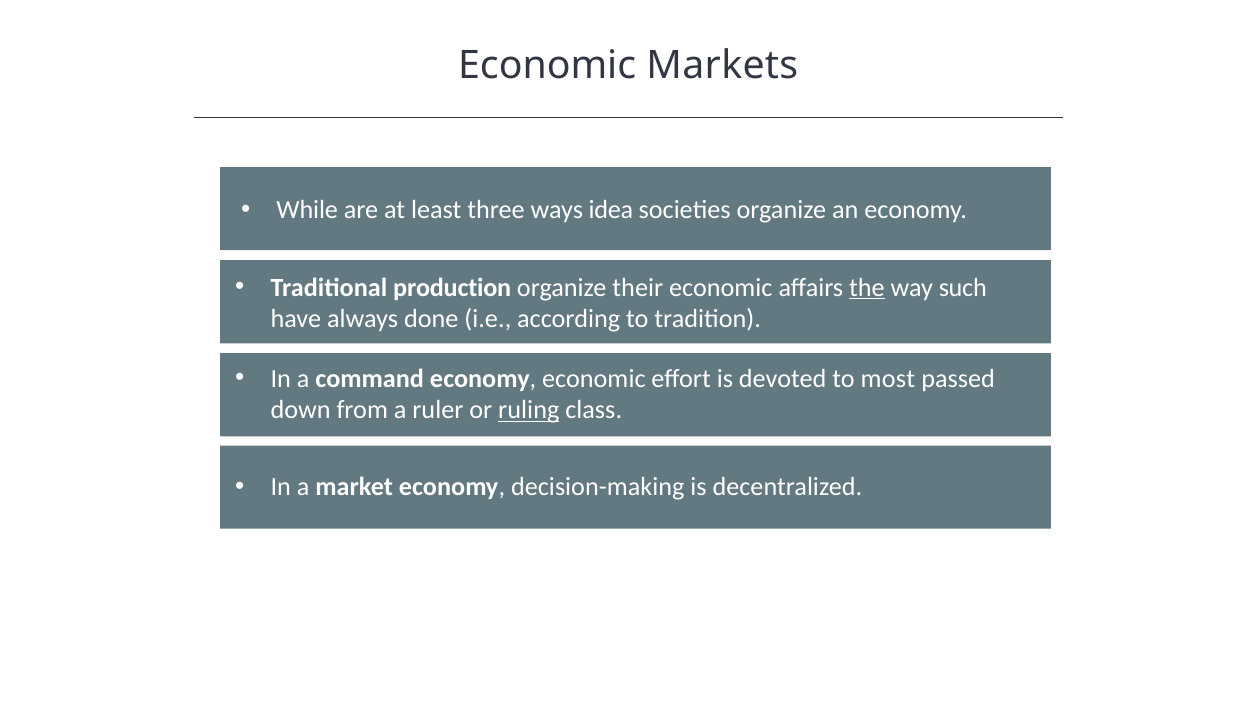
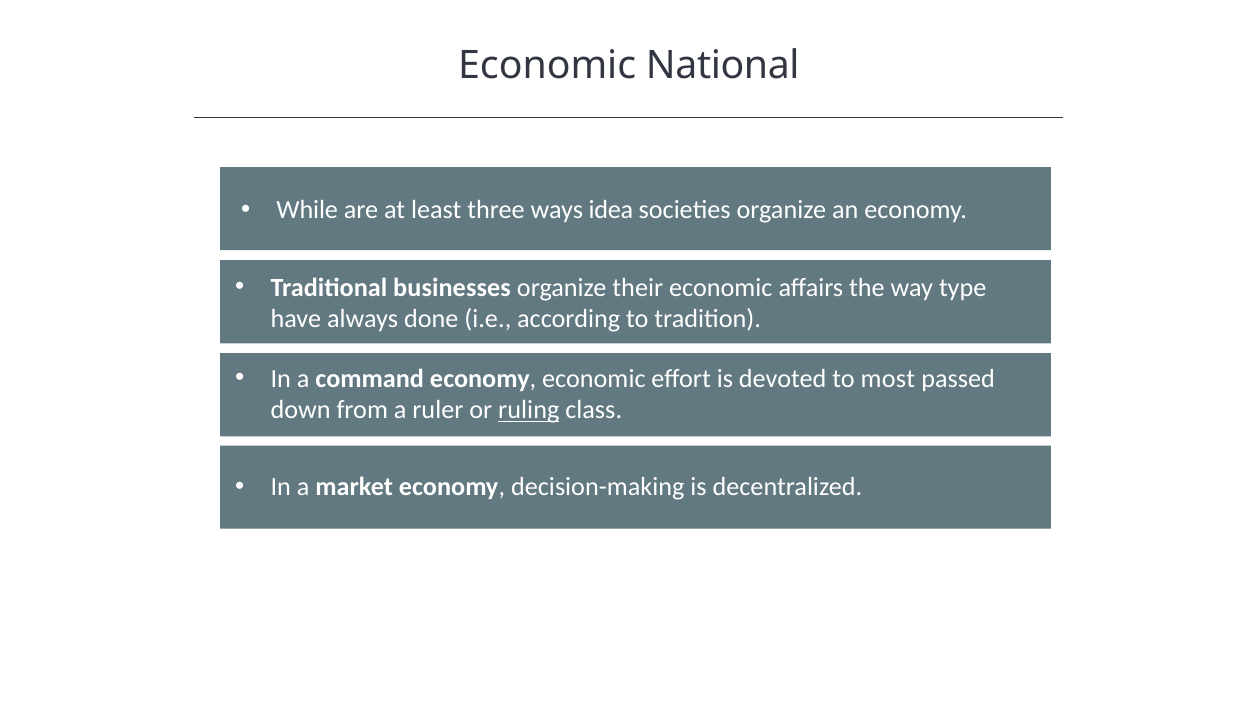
Markets: Markets -> National (723, 66)
production: production -> businesses (452, 287)
the underline: present -> none (867, 287)
such: such -> type (963, 287)
